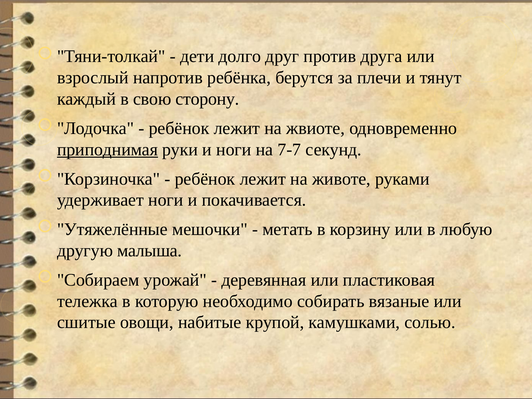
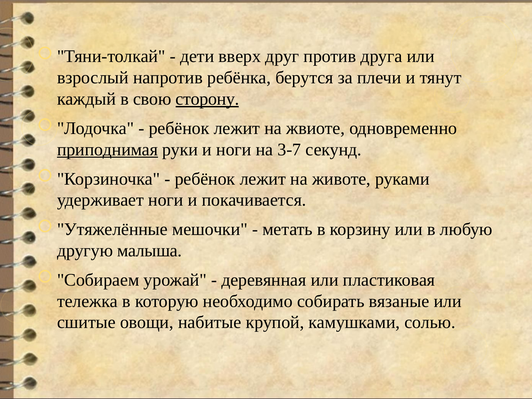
долго: долго -> вверх (240, 56)
сторону underline: none -> present (207, 99)
7-7: 7-7 -> 3-7 (289, 150)
